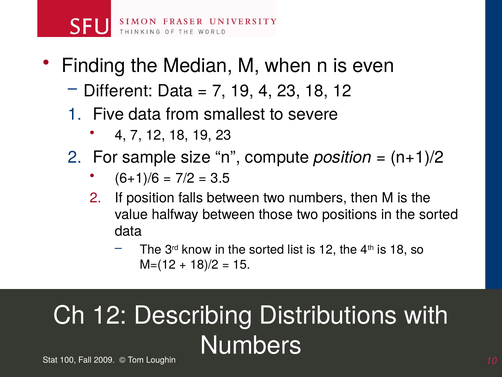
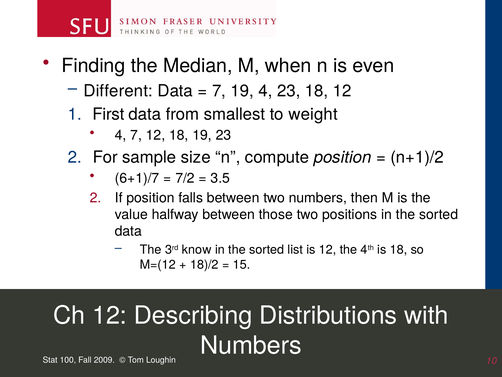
Five: Five -> First (109, 114)
severe: severe -> weight (313, 114)
6+1)/6: 6+1)/6 -> 6+1)/7 (137, 178)
